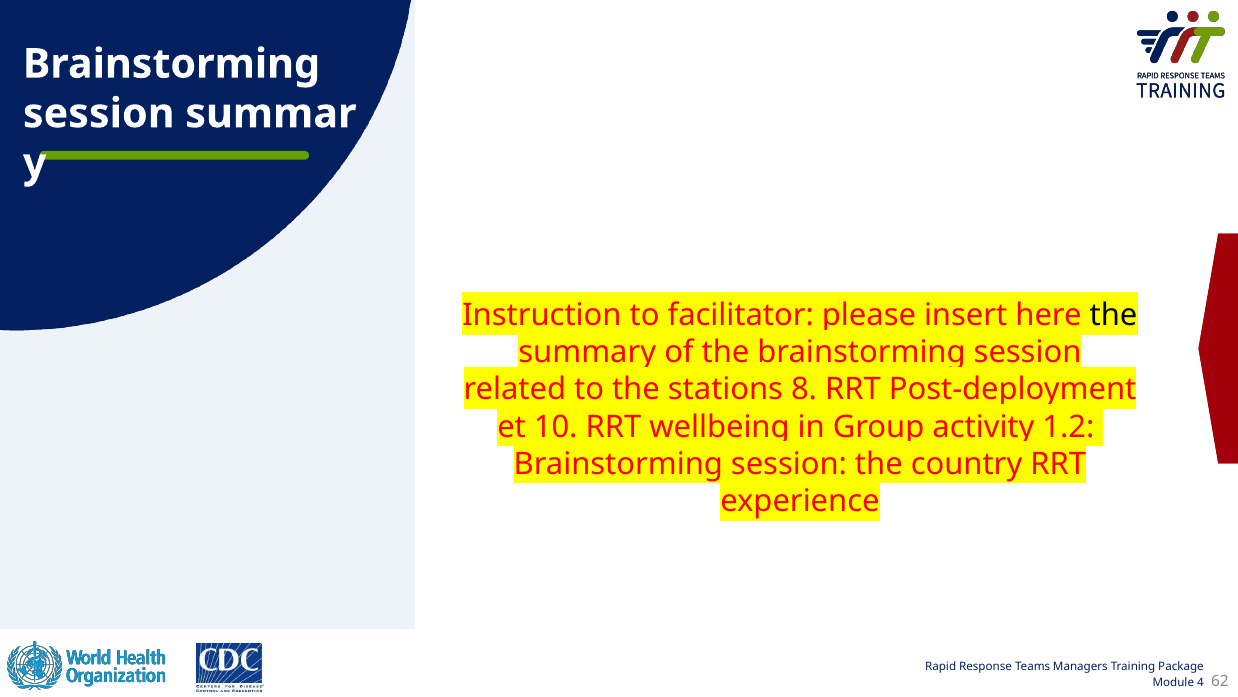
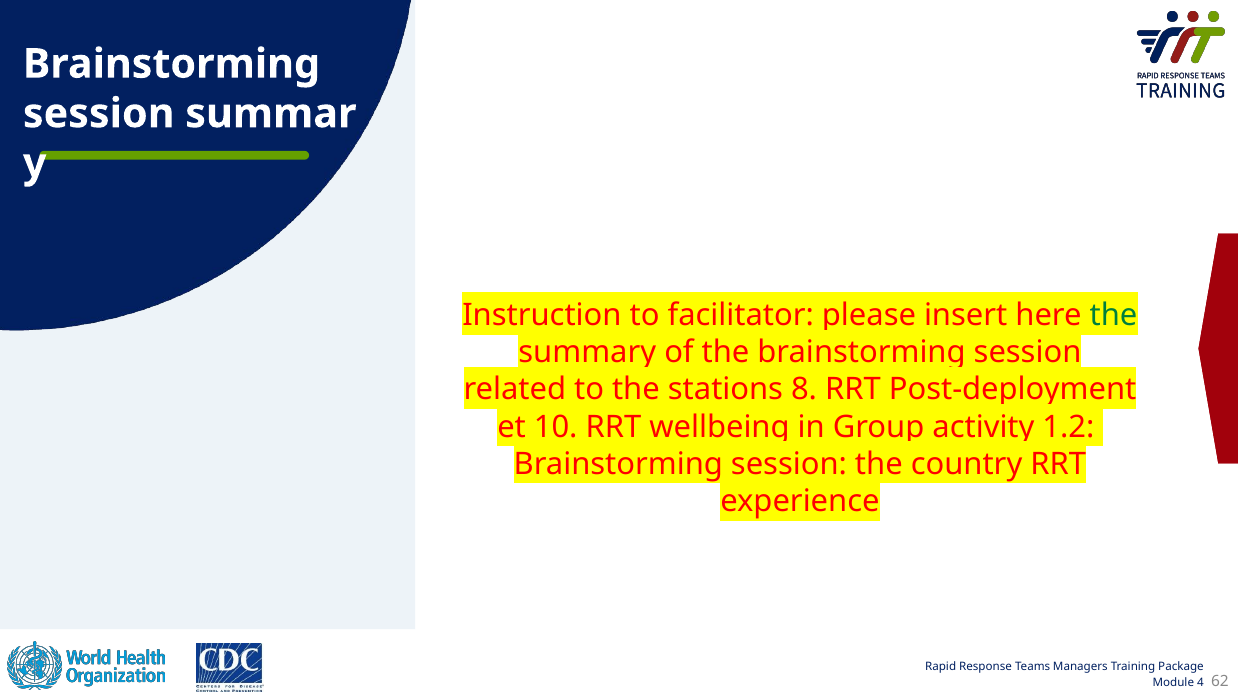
the colour: black -> green (1113, 315)
